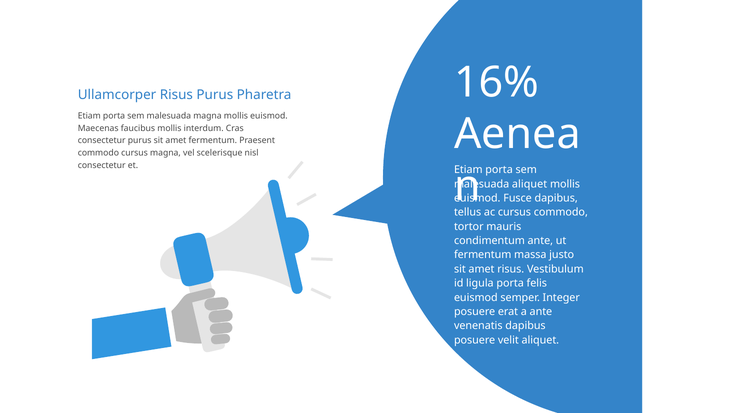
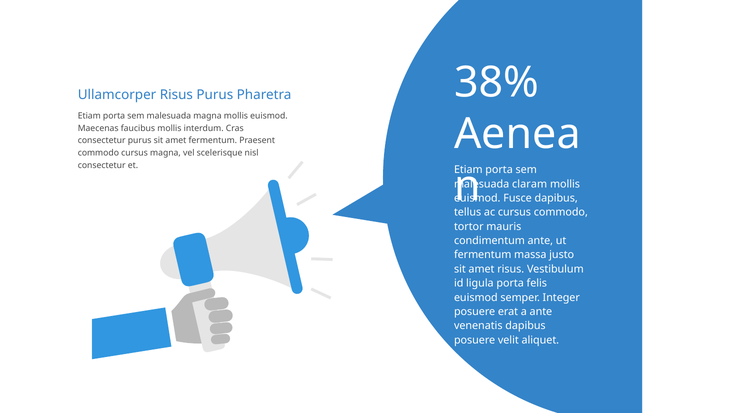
16%: 16% -> 38% (496, 83)
aliquet: aliquet -> claram (530, 184)
